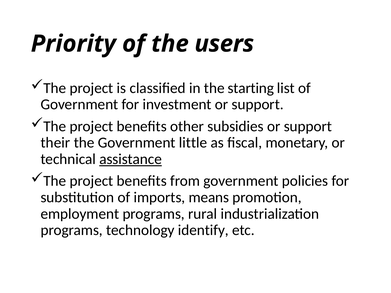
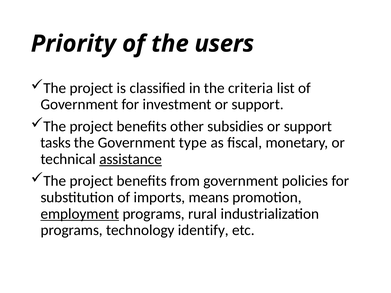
starting: starting -> criteria (251, 88)
their: their -> tasks (56, 143)
little: little -> type (193, 143)
employment underline: none -> present (80, 214)
